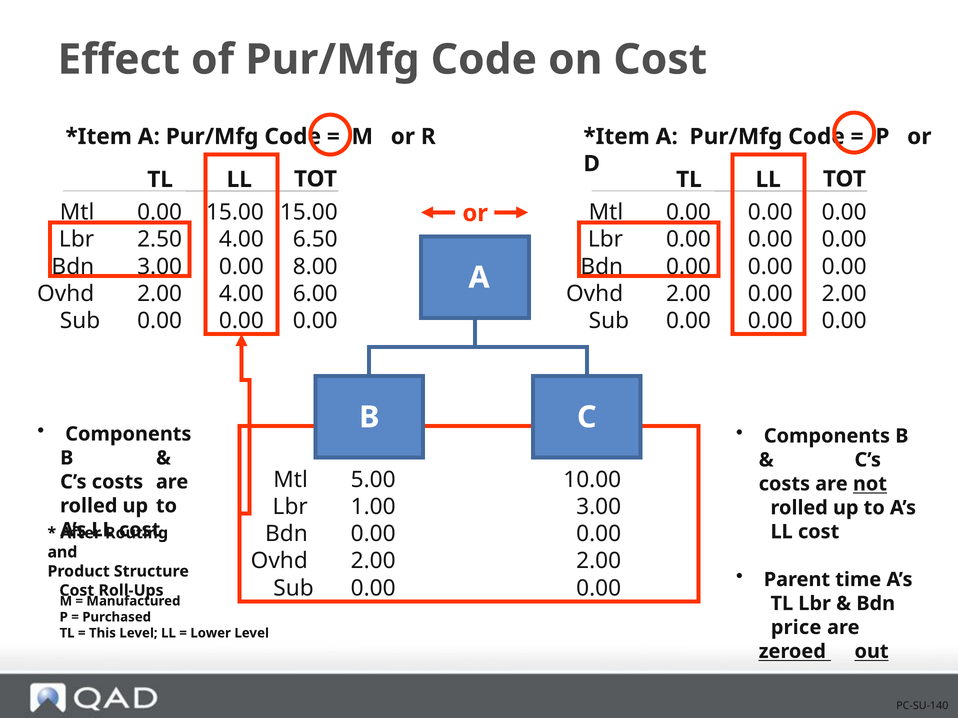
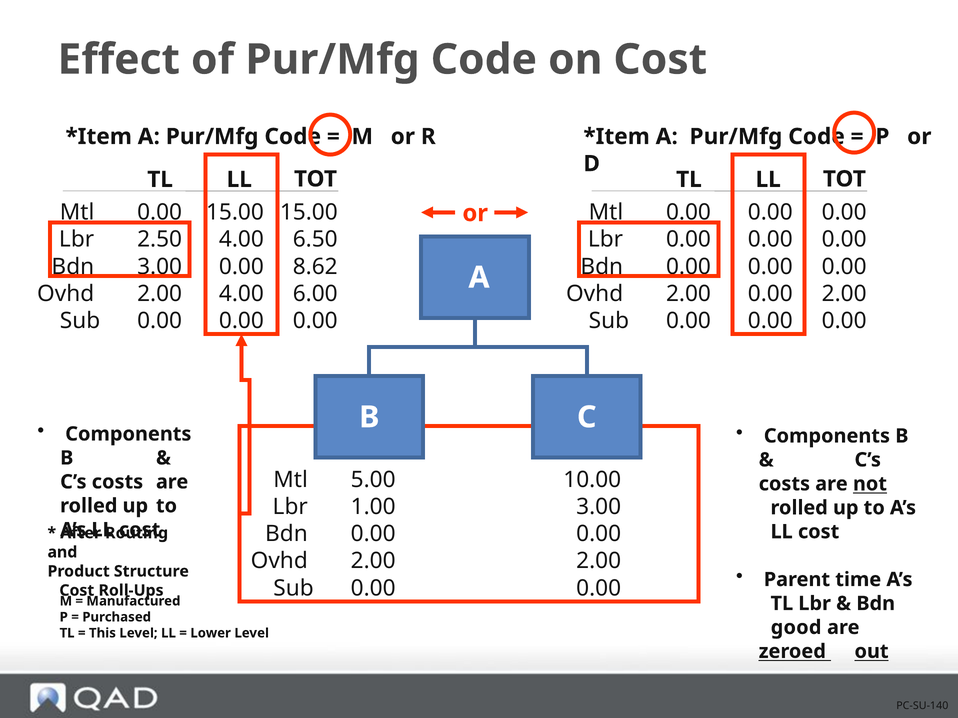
8.00: 8.00 -> 8.62 (315, 267)
price: price -> good (796, 628)
